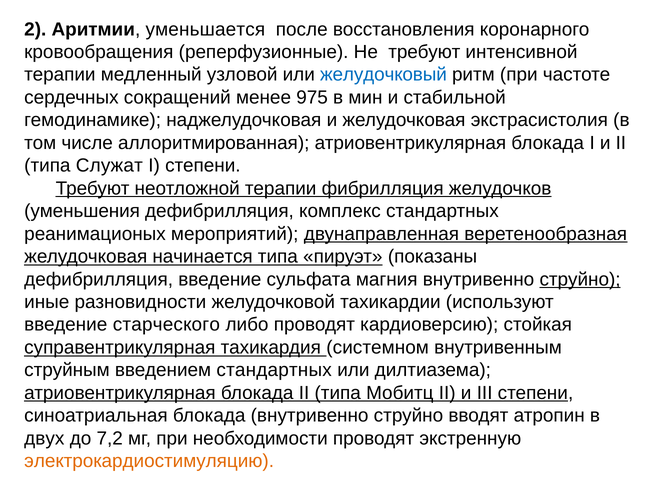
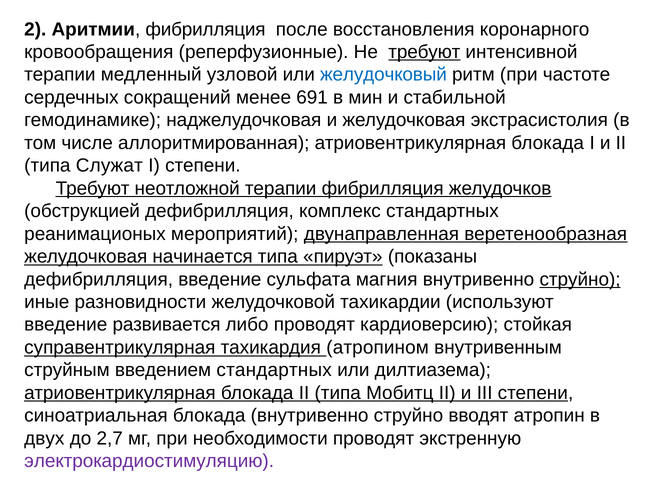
Аритмии уменьшается: уменьшается -> фибрилляция (206, 29)
требуют underline: none -> present (424, 52)
975: 975 -> 691 (312, 97)
уменьшения: уменьшения -> обструкцией (82, 211)
старческого: старческого -> развивается (167, 325)
системном: системном -> атропином (378, 347)
7,2: 7,2 -> 2,7 (110, 438)
электрокардиостимуляцию colour: orange -> purple (149, 461)
